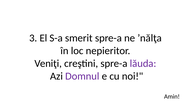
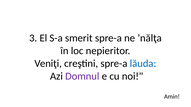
lăuda colour: purple -> blue (143, 64)
